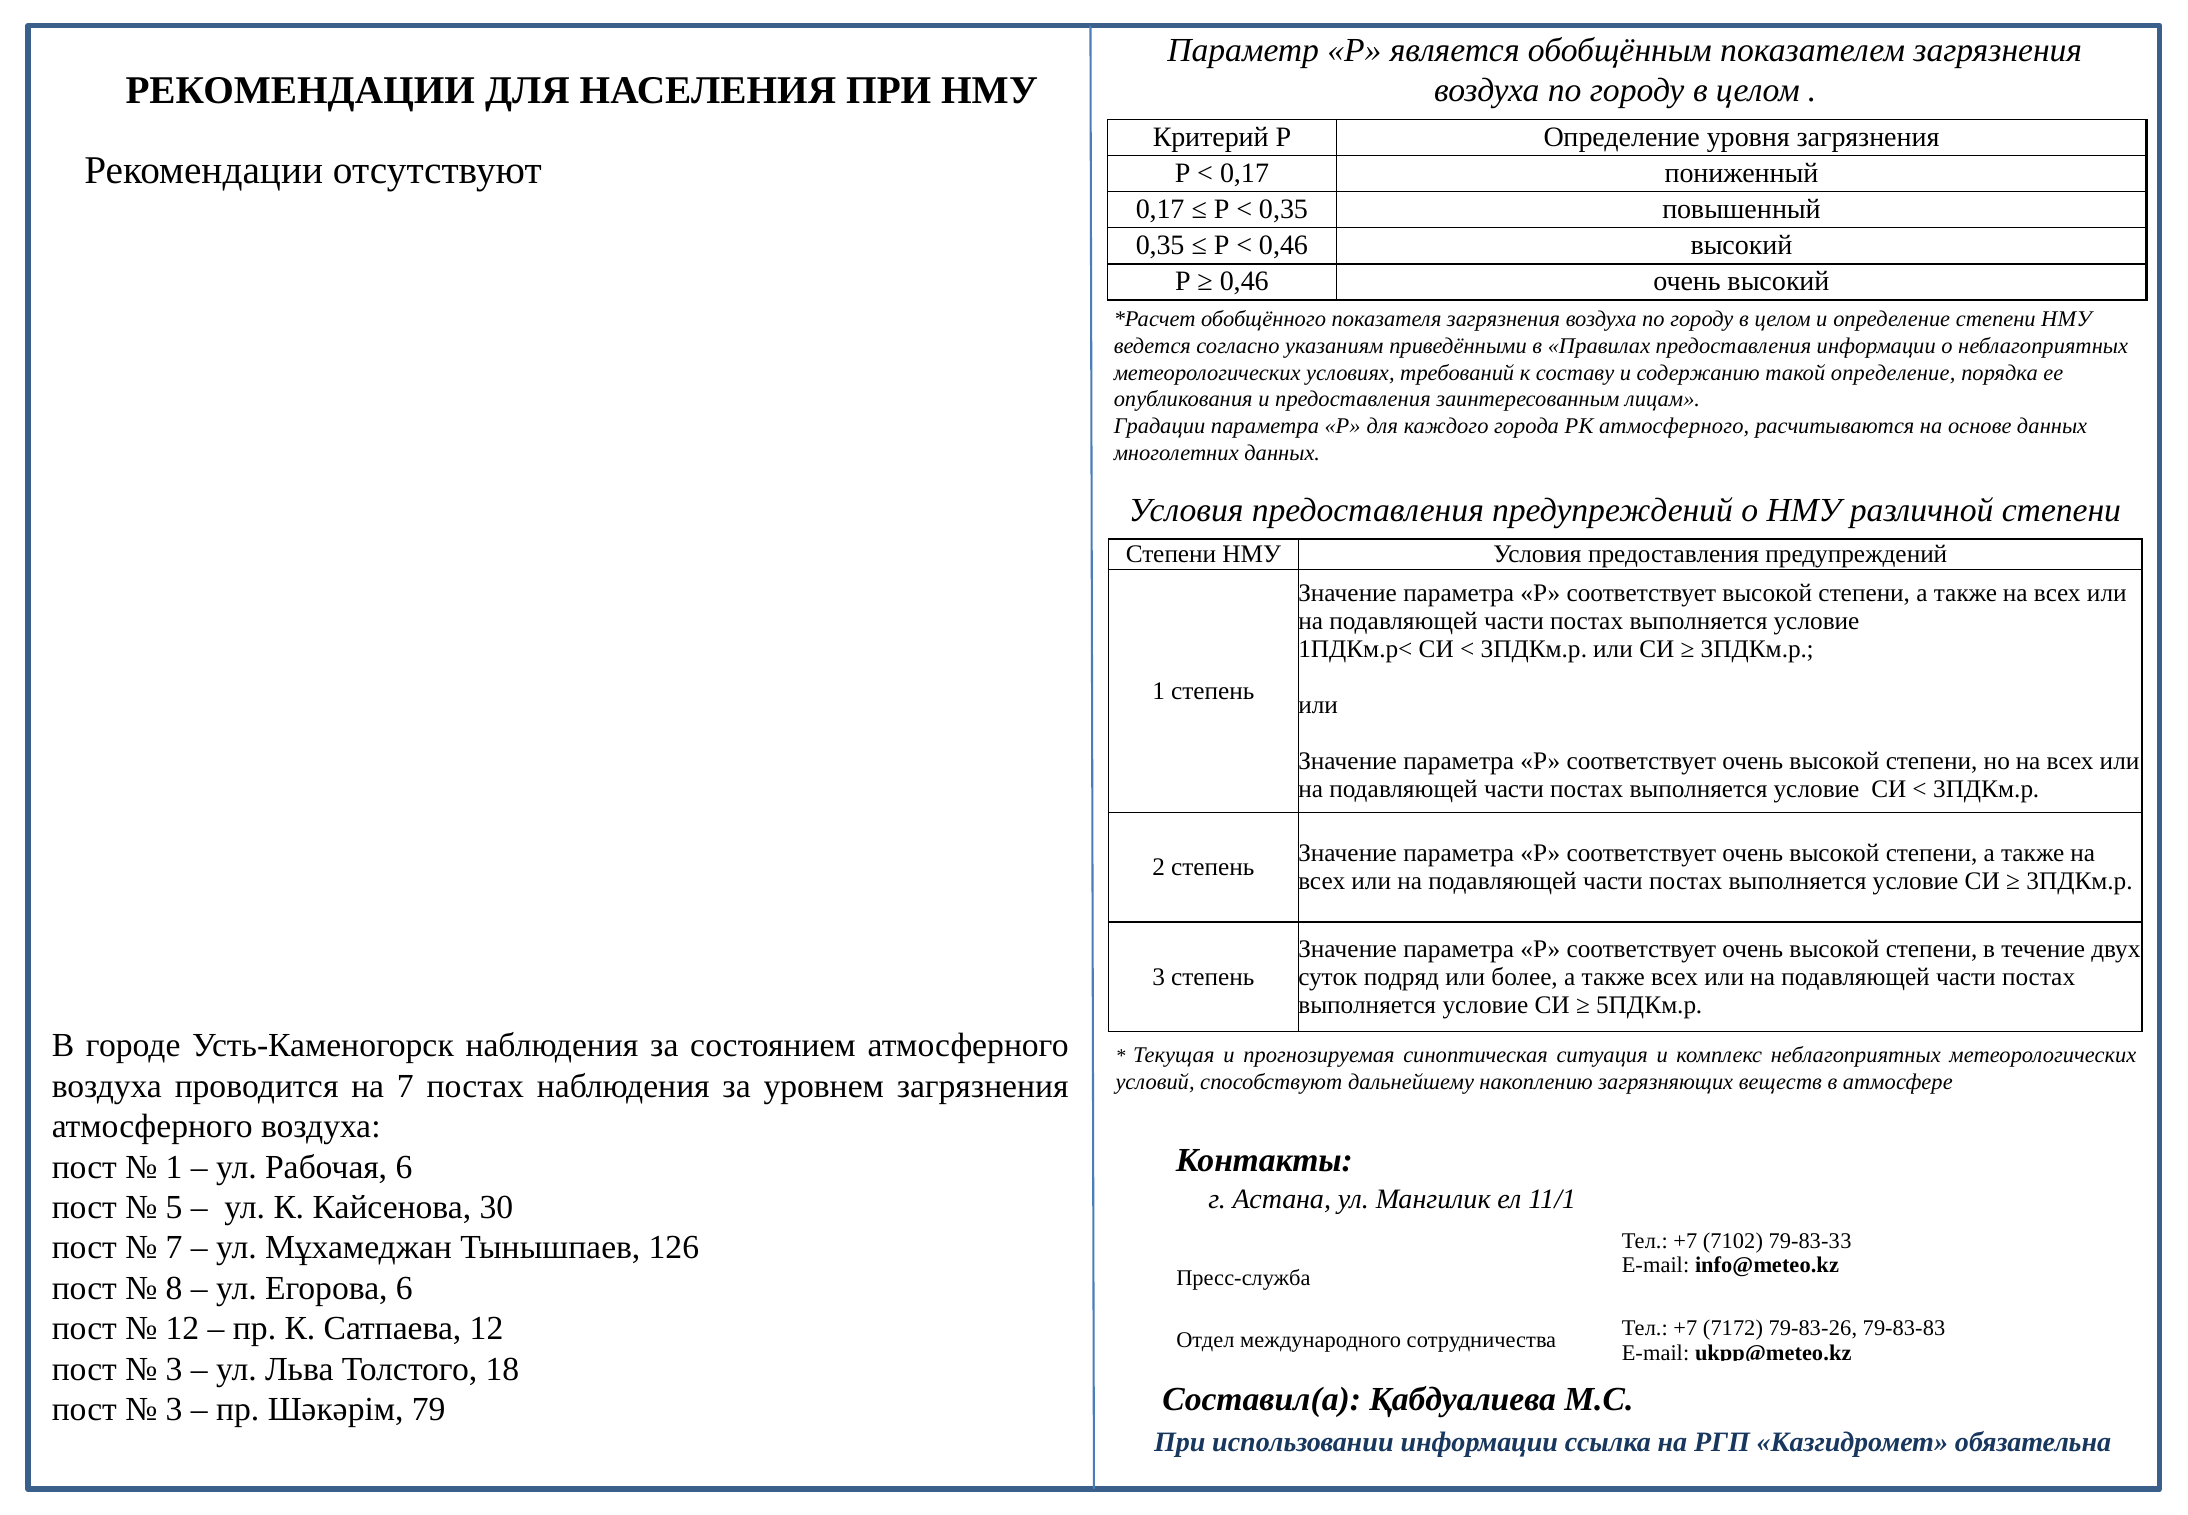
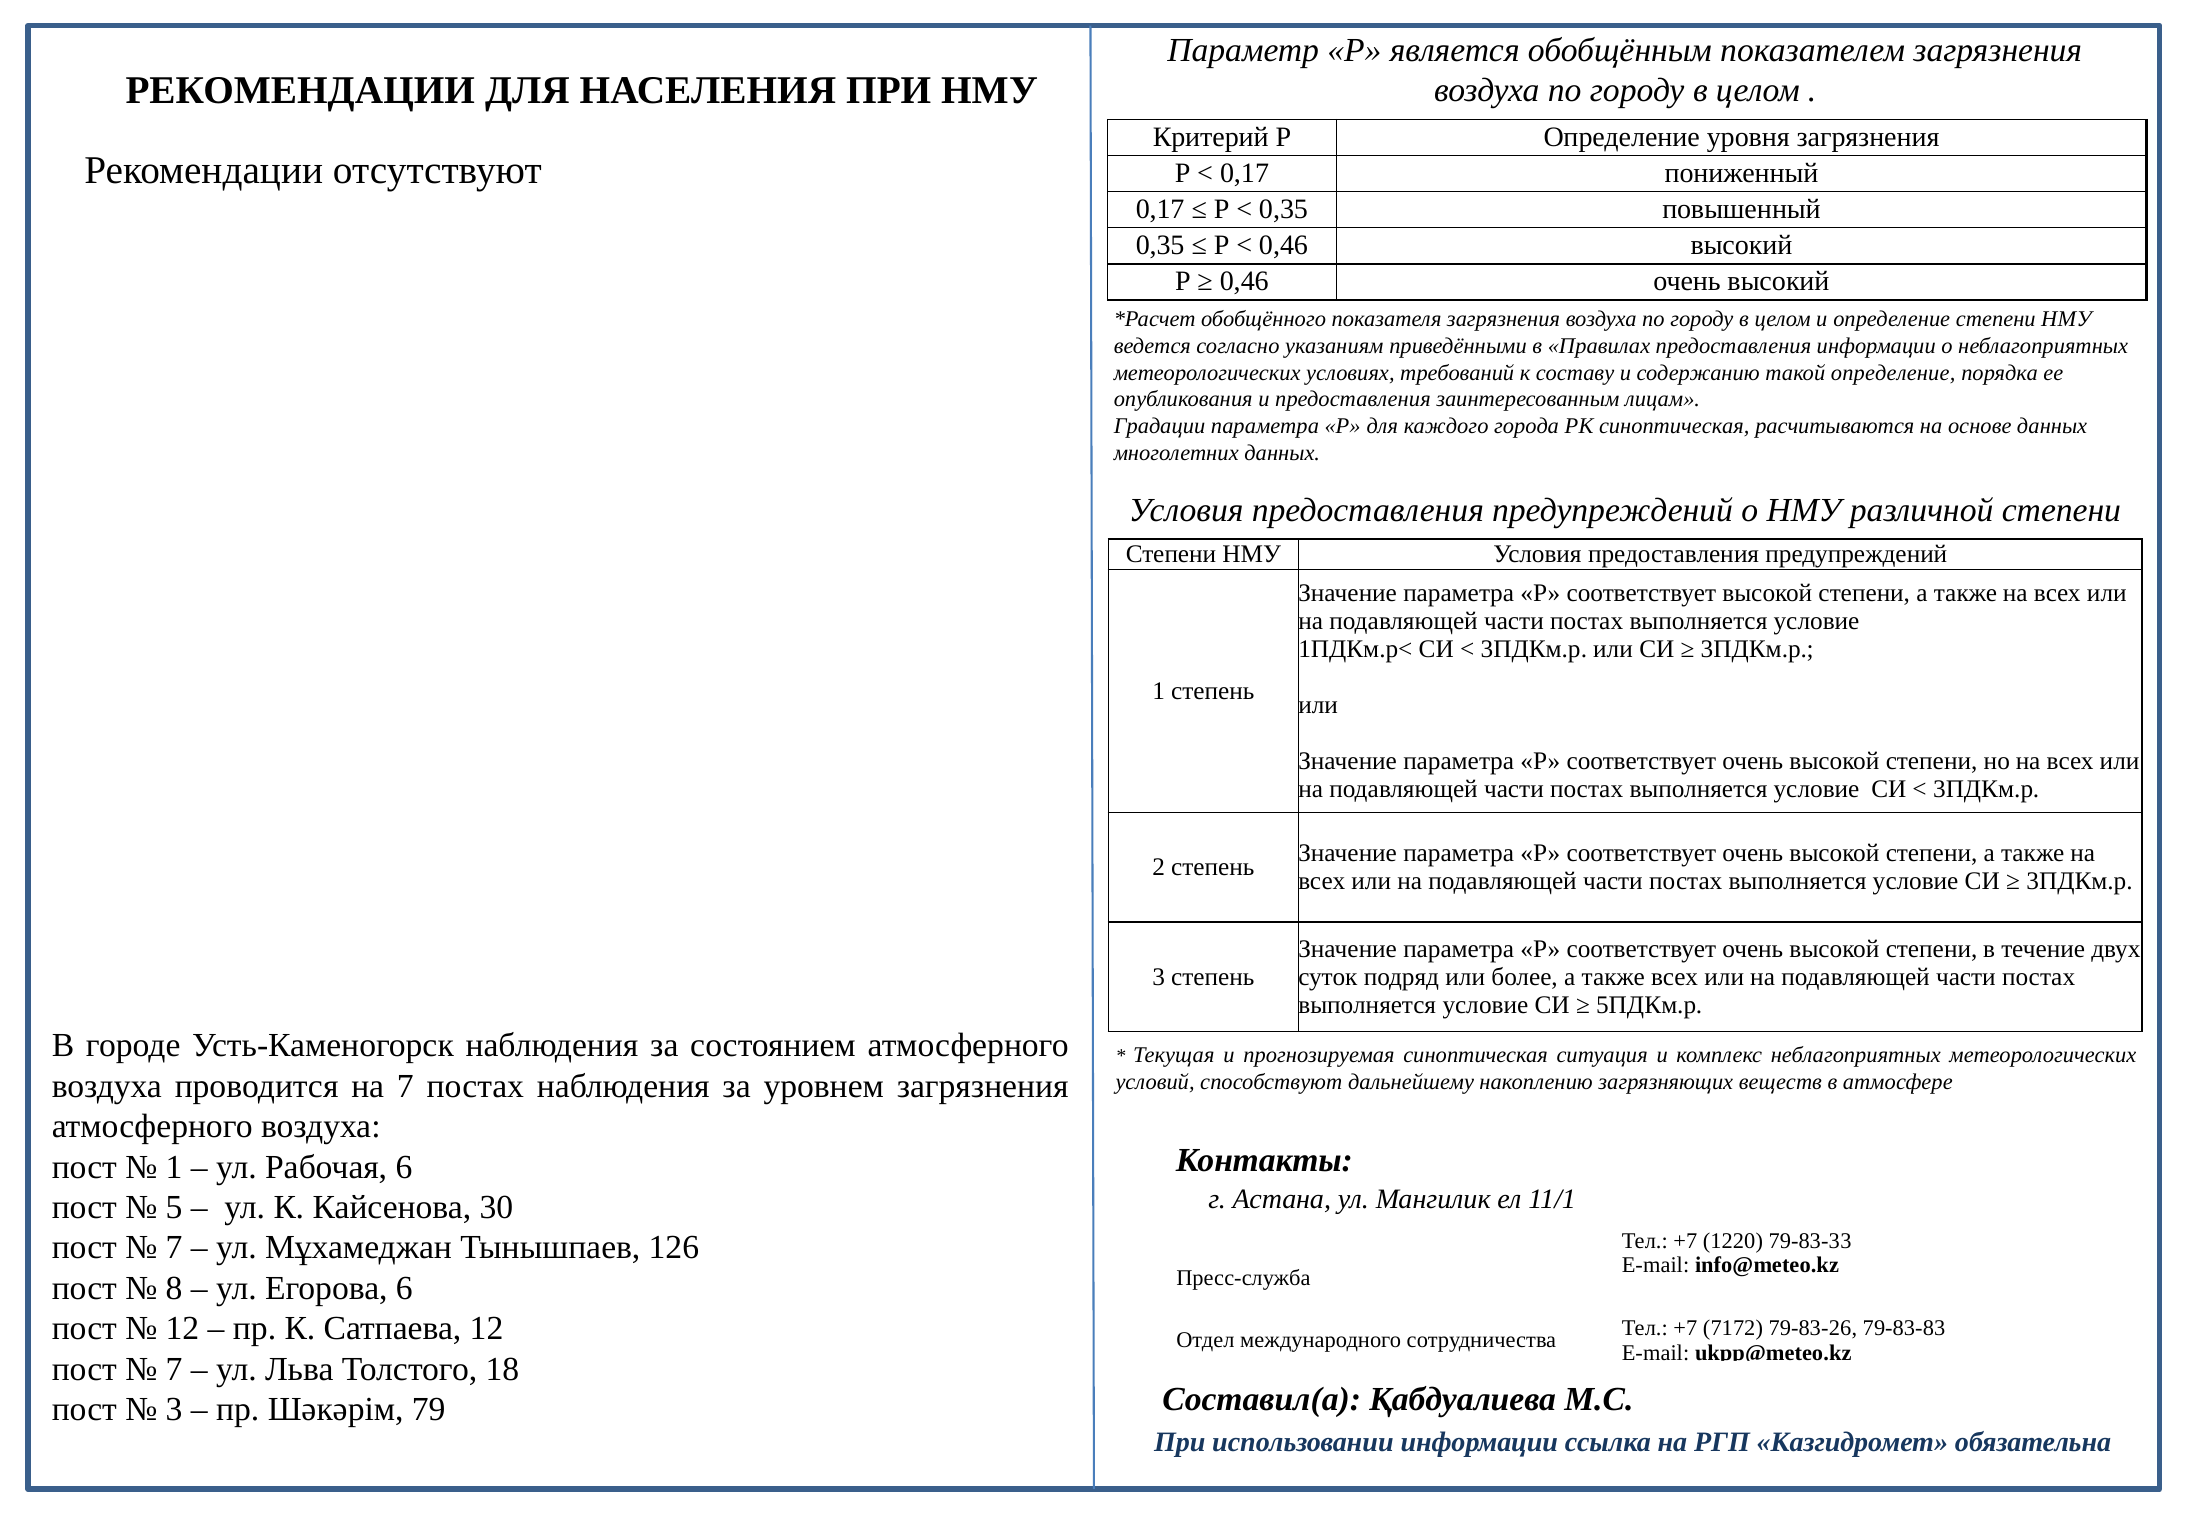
РК атмосферного: атмосферного -> синоптическая (1674, 426)
7102: 7102 -> 1220 (1733, 1240)
3: 3 -> 7 (174, 1369)
